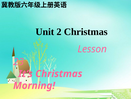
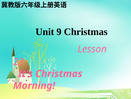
2: 2 -> 9 (59, 32)
